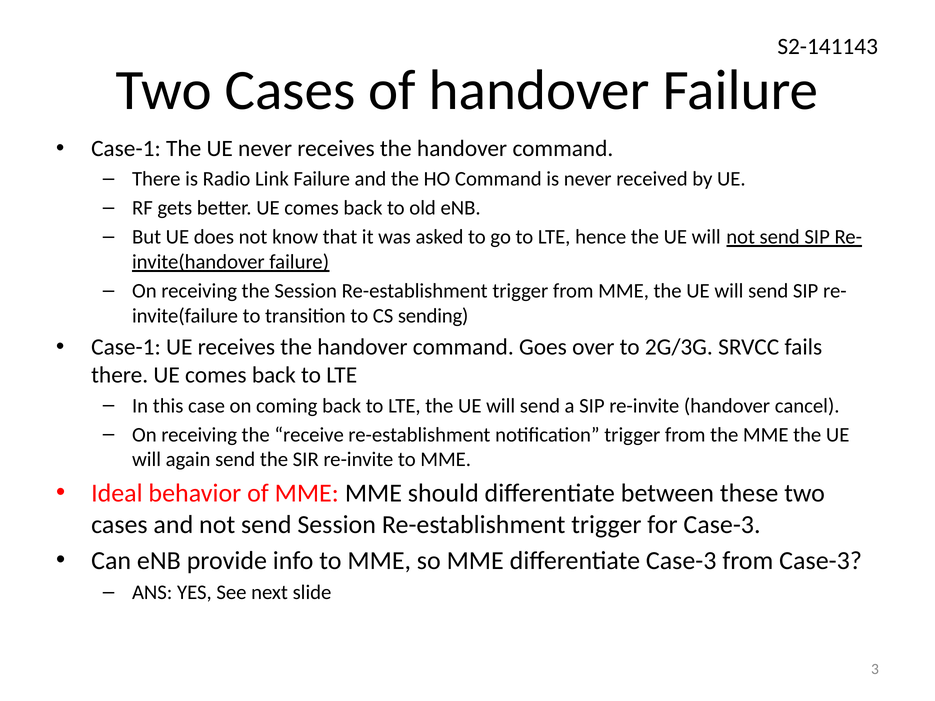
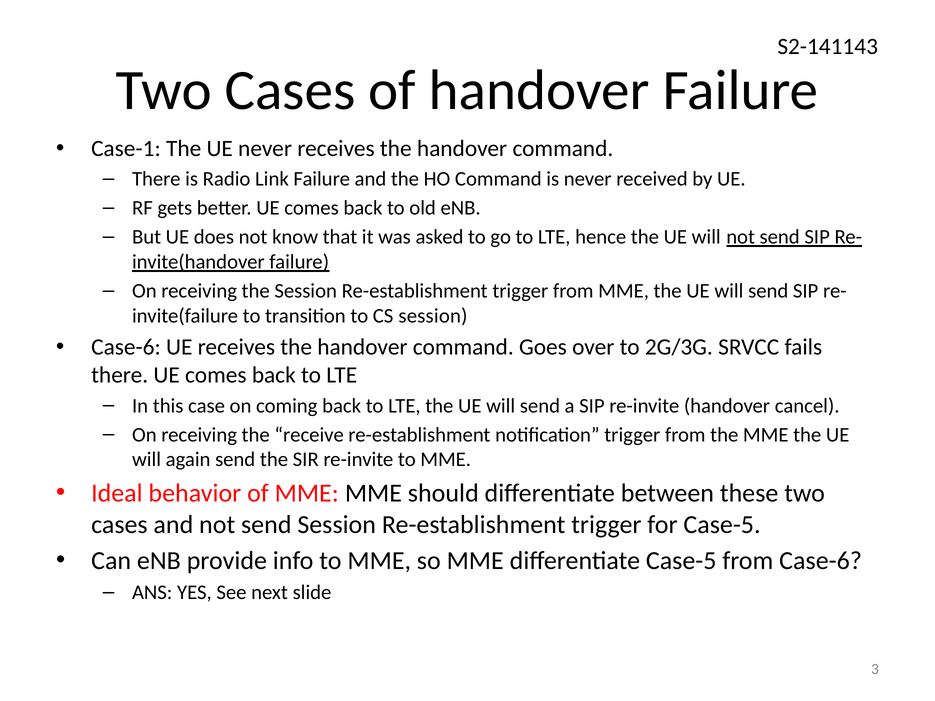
CS sending: sending -> session (433, 316)
Case-1: Case-1 -> Case-6 (126, 347)
for Case-3: Case-3 -> Case-5 (722, 525)
differentiate Case-3: Case-3 -> Case-5 (681, 561)
from Case-3: Case-3 -> Case-6 (821, 561)
